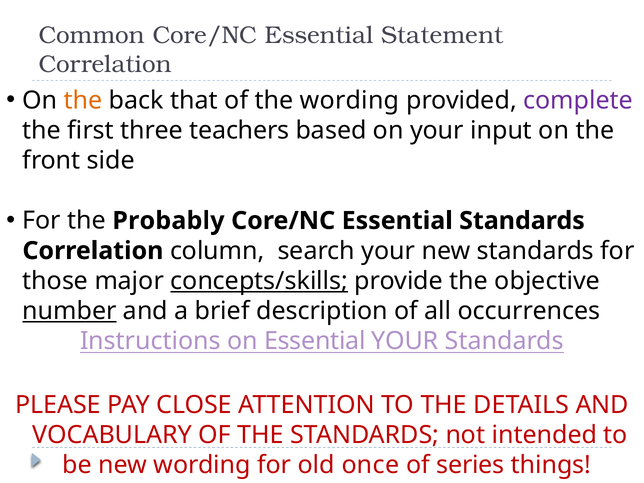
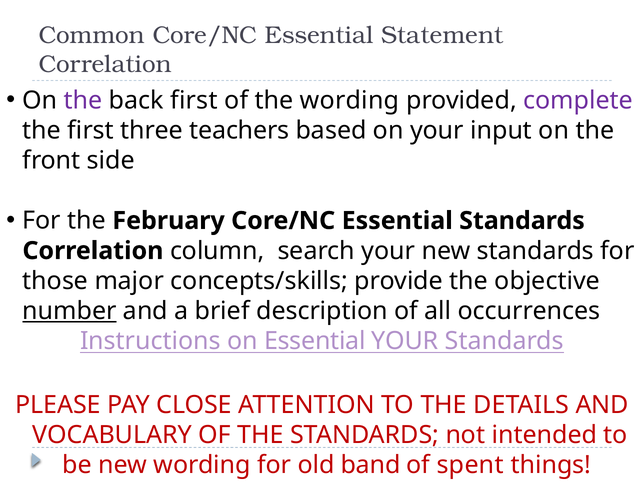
the colour: orange -> purple (83, 100)
back that: that -> first (194, 100)
Probably: Probably -> February (169, 221)
concepts/skills underline: present -> none (259, 281)
once: once -> band (371, 465)
series: series -> spent (470, 465)
